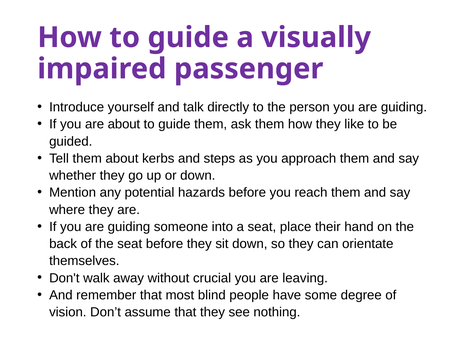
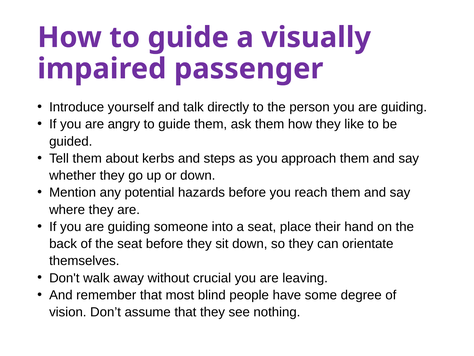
are about: about -> angry (124, 124)
